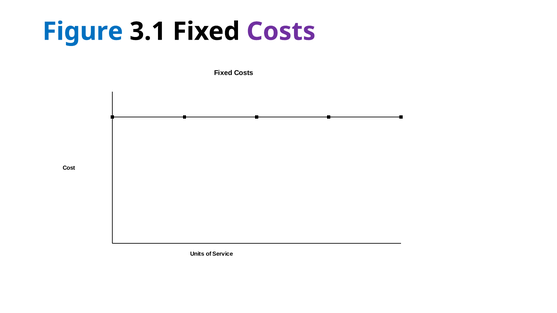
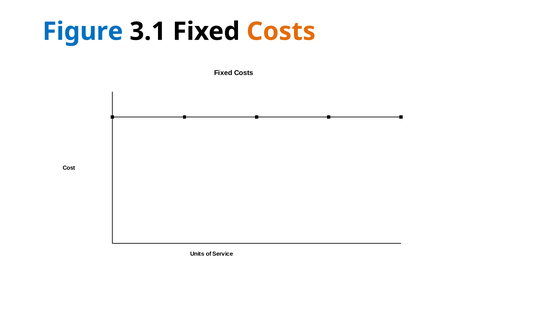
Costs colour: purple -> orange (281, 31)
